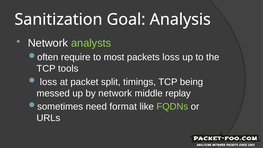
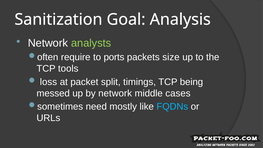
most: most -> ports (114, 57)
packets loss: loss -> size (171, 57)
replay: replay -> cases (178, 93)
format: format -> mostly (123, 107)
FQDNs colour: light green -> light blue (172, 107)
